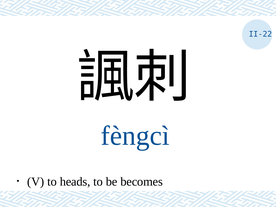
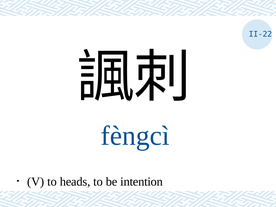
becomes: becomes -> intention (142, 182)
